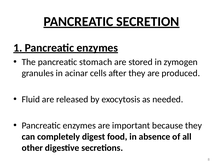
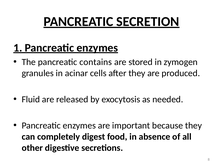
stomach: stomach -> contains (96, 62)
